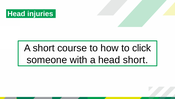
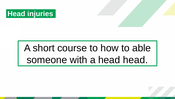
click: click -> able (142, 48)
head short: short -> head (136, 60)
